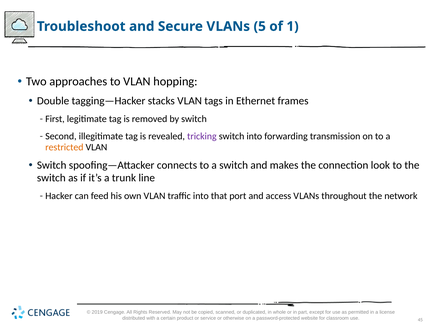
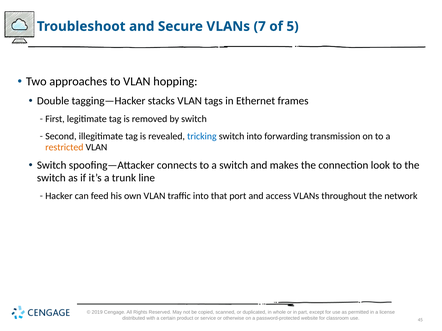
5: 5 -> 7 (260, 26)
1: 1 -> 5 (293, 26)
tricking colour: purple -> blue (202, 136)
